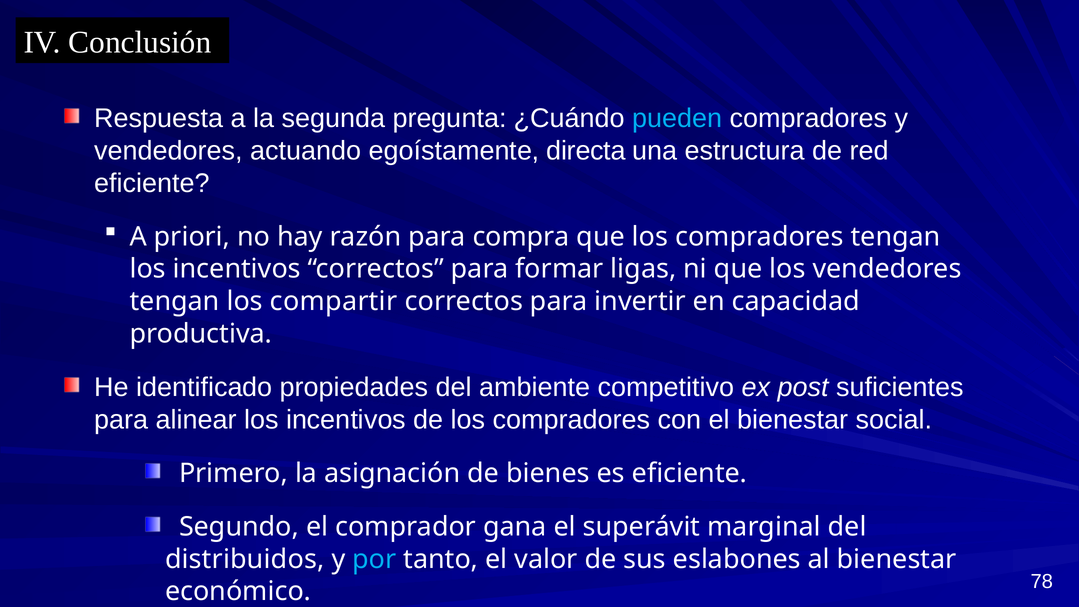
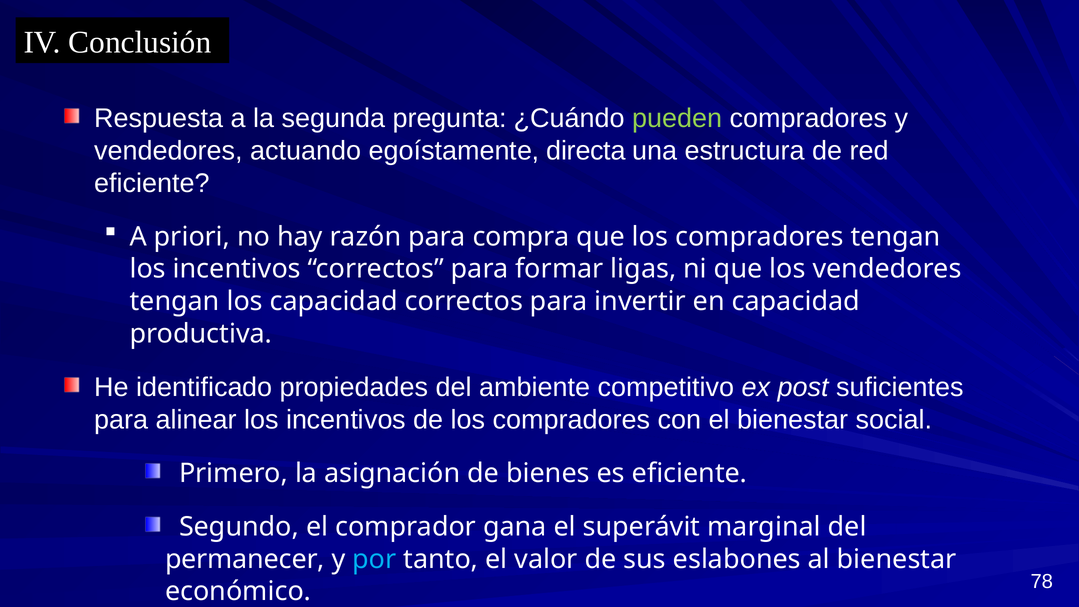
pueden colour: light blue -> light green (677, 118)
los compartir: compartir -> capacidad (334, 301)
distribuidos: distribuidos -> permanecer (245, 559)
